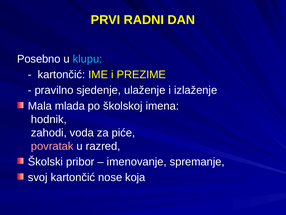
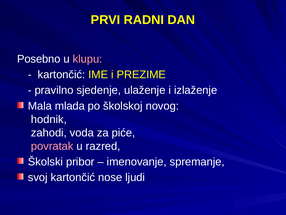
klupu colour: light blue -> pink (87, 59)
imena: imena -> novog (162, 106)
koja: koja -> ljudi (135, 177)
